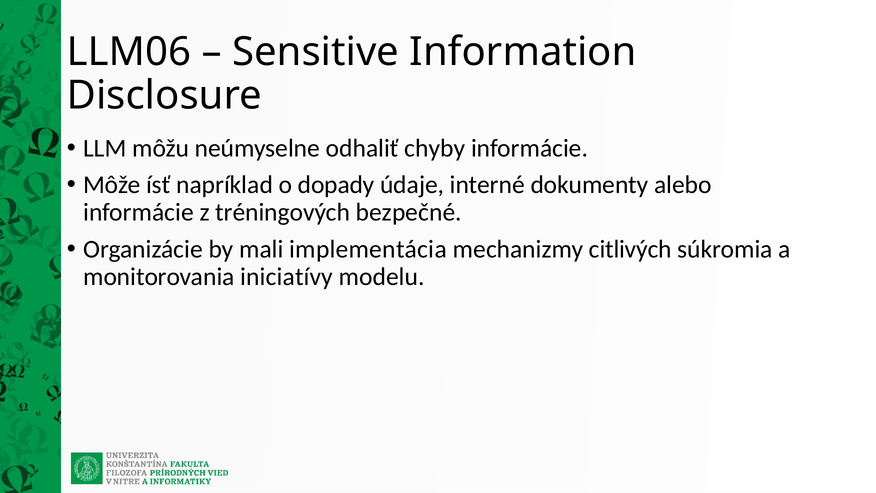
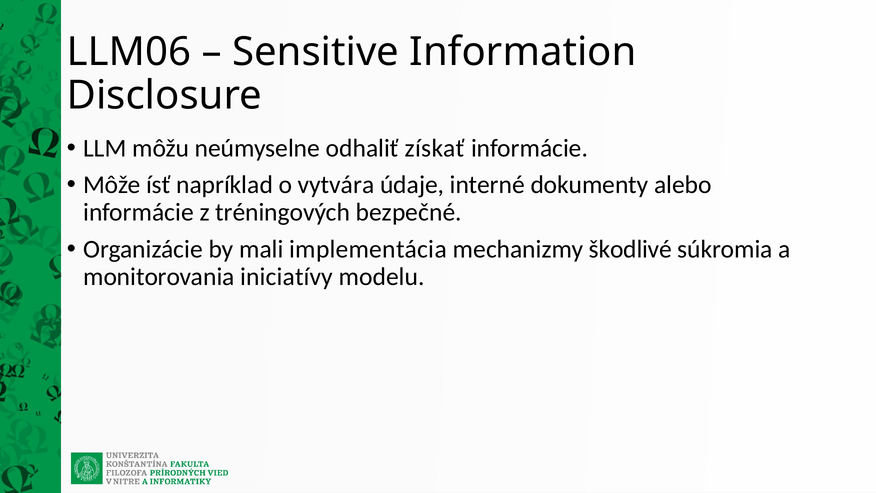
chyby: chyby -> získať (435, 148)
dopady: dopady -> vytvára (336, 185)
citlivých: citlivých -> škodlivé (630, 249)
